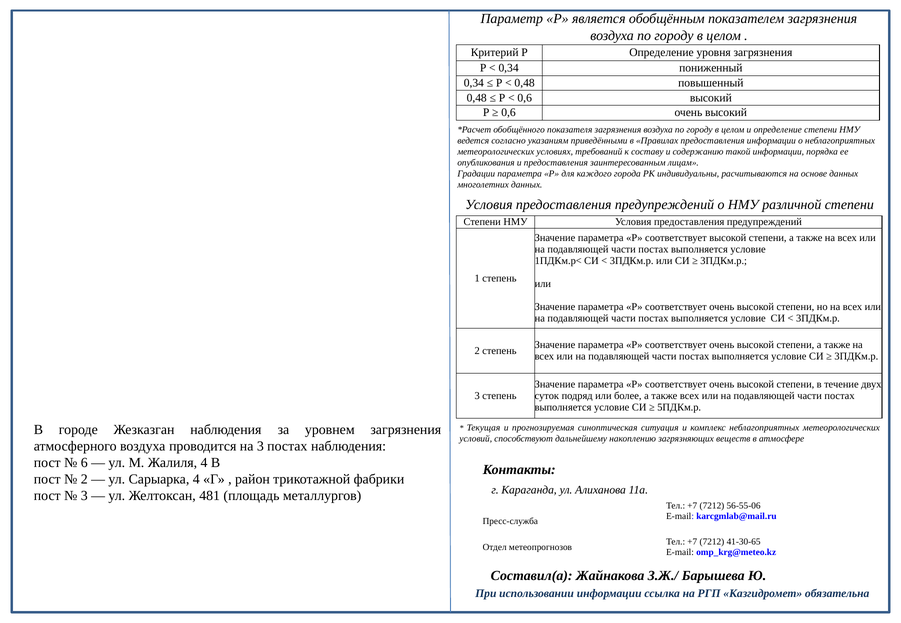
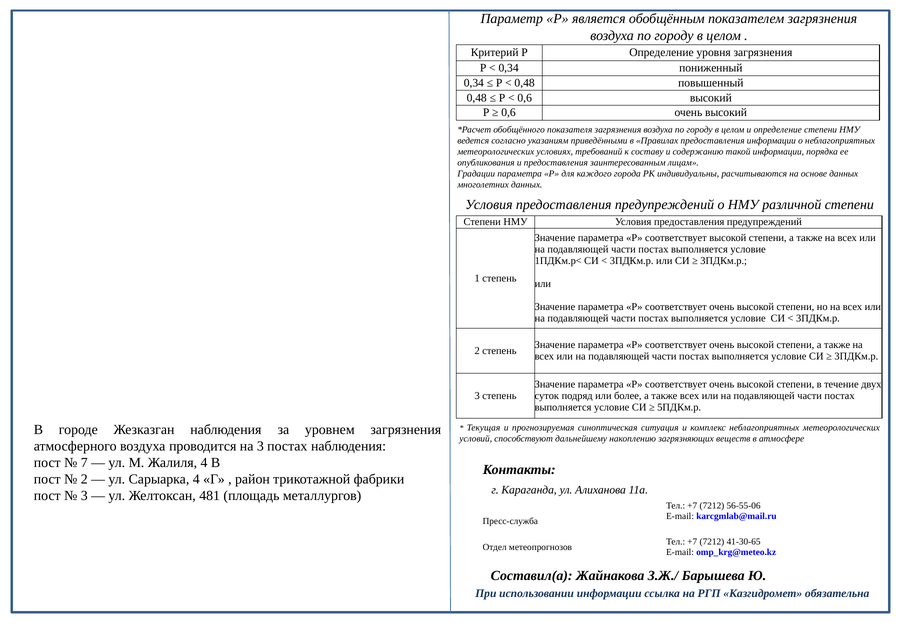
6: 6 -> 7 (84, 463)
